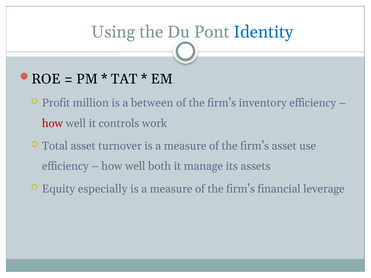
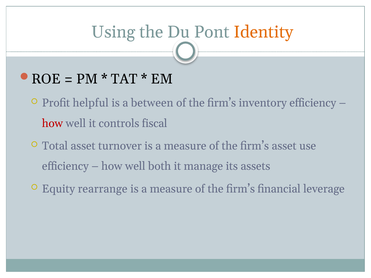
Identity colour: blue -> orange (263, 32)
million: million -> helpful (91, 103)
work: work -> fiscal (155, 123)
especially: especially -> rearrange (103, 189)
